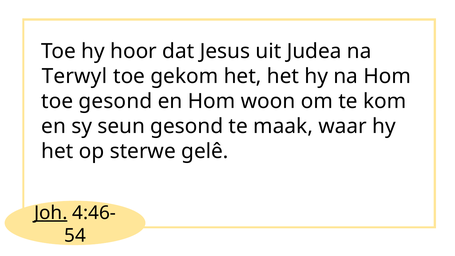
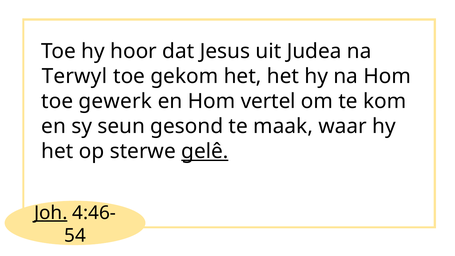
toe gesond: gesond -> gewerk (115, 101)
woon: woon -> vertel (268, 101)
gelê underline: none -> present (205, 151)
